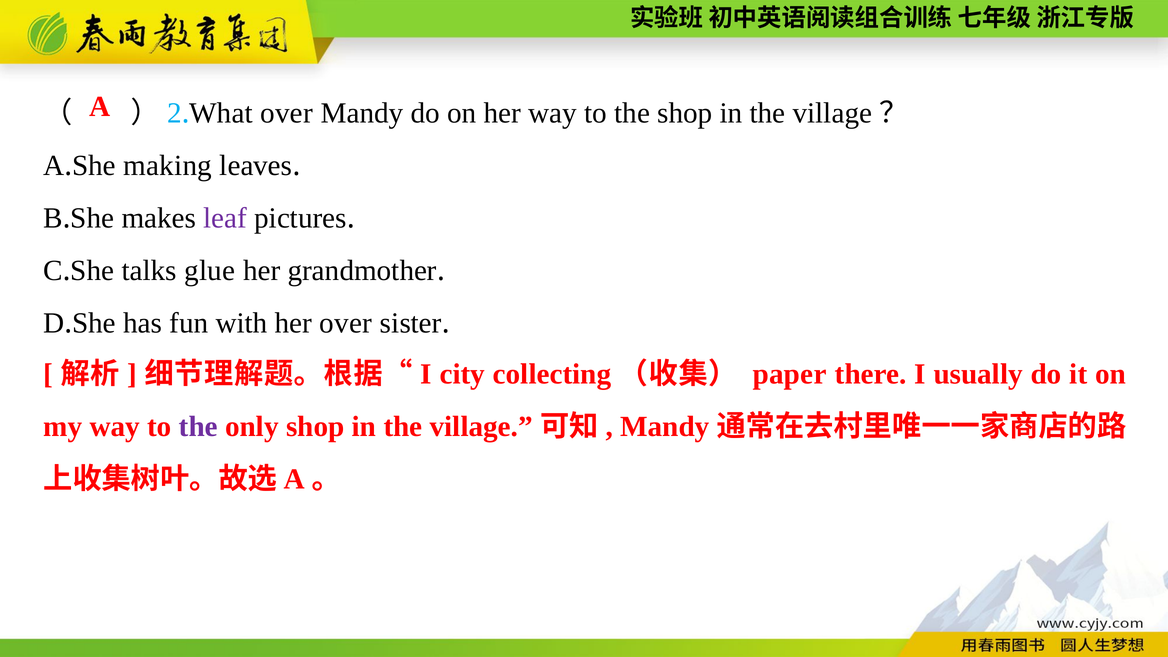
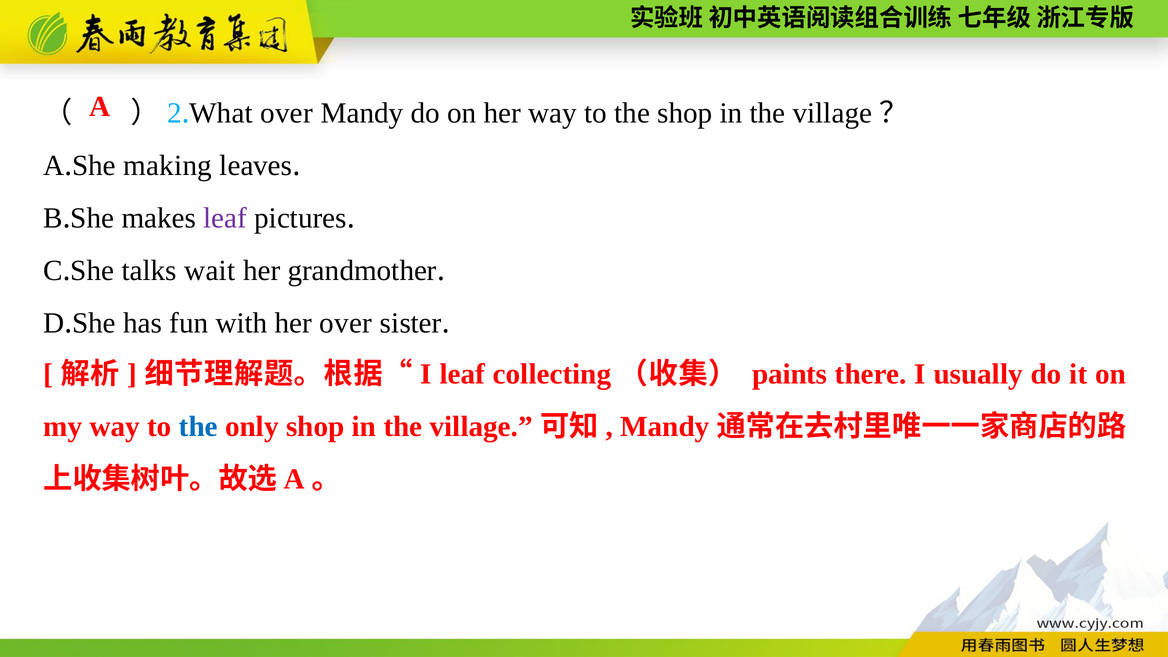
glue: glue -> wait (210, 271)
I city: city -> leaf (462, 374)
paper: paper -> paints (790, 374)
the colour: purple -> blue (198, 427)
